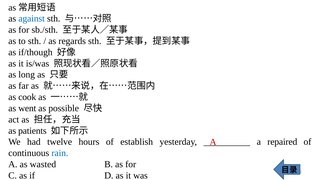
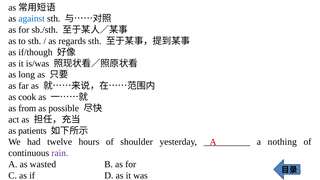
went: went -> from (27, 108)
establish: establish -> shoulder (137, 142)
repaired: repaired -> nothing (282, 142)
rain colour: blue -> purple (60, 153)
